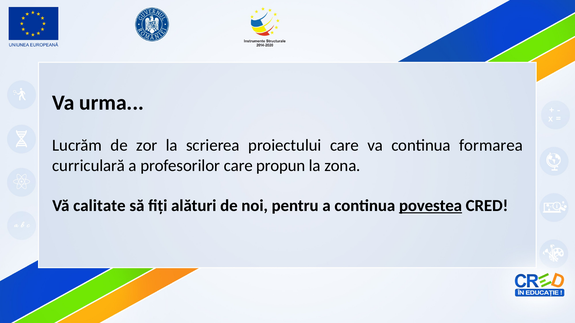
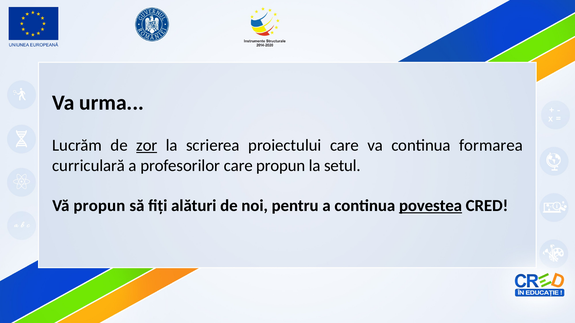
zor underline: none -> present (147, 146)
zona: zona -> setul (342, 166)
Vă calitate: calitate -> propun (99, 206)
